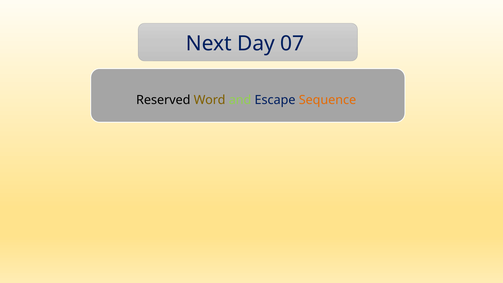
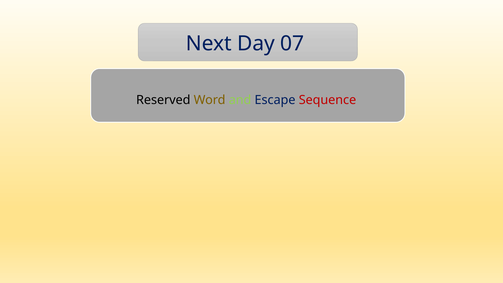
Sequence colour: orange -> red (327, 100)
